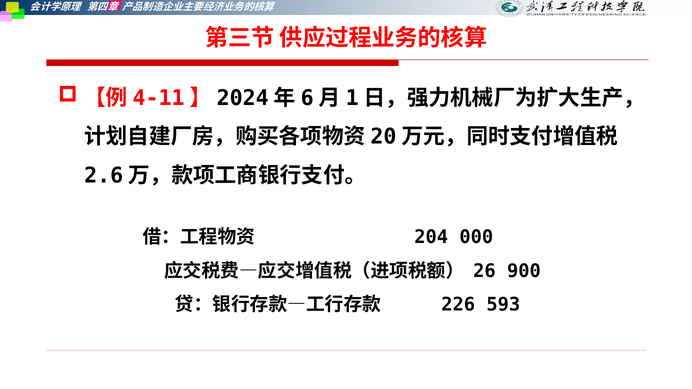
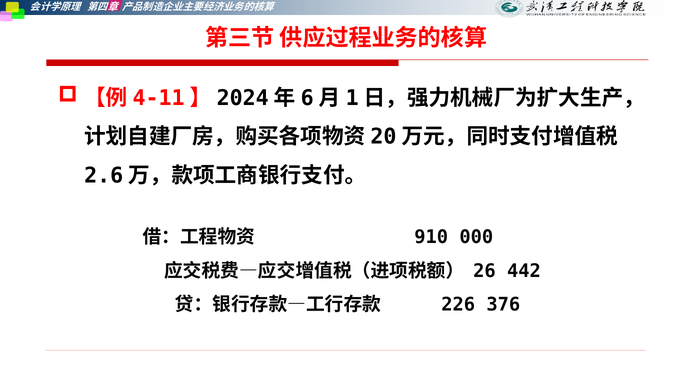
204: 204 -> 910 (431, 237)
900: 900 -> 442 (524, 271)
593: 593 -> 376 (503, 305)
